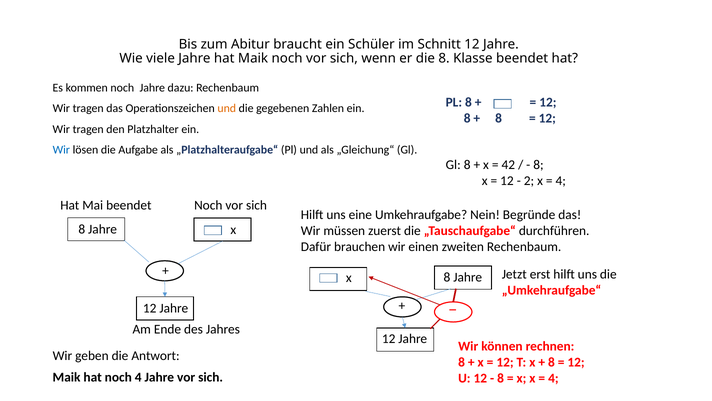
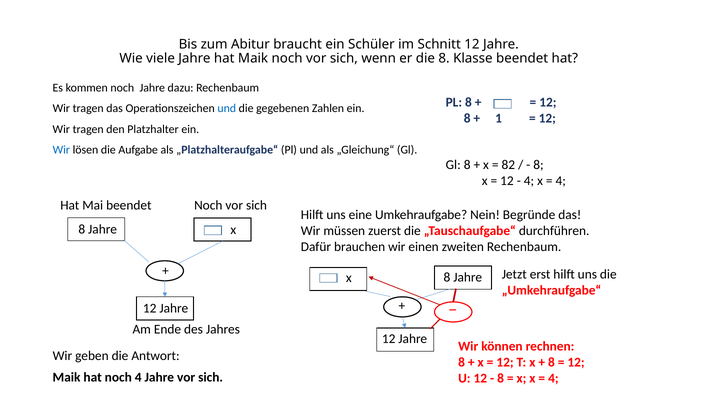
und colour: orange -> blue (227, 108)
8: 8 -> 1 (499, 118)
42: 42 -> 82 (508, 165)
2: 2 -> 4 (529, 181)
